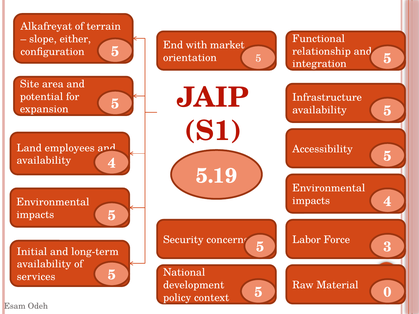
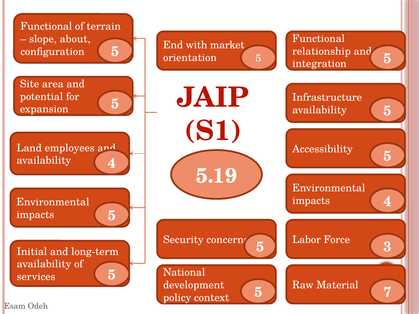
Alkafreyat: Alkafreyat -> Functional (46, 27)
either: either -> about (75, 39)
0: 0 -> 7 (388, 292)
